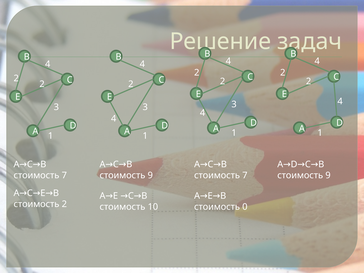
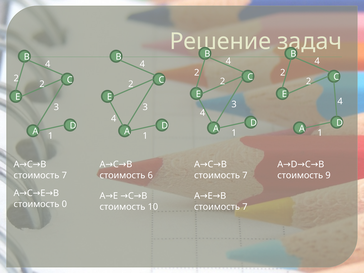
9: 9 -> 6 (150, 175)
стоимость 2: 2 -> 0 (64, 204)
0: 0 -> 7 (245, 207)
